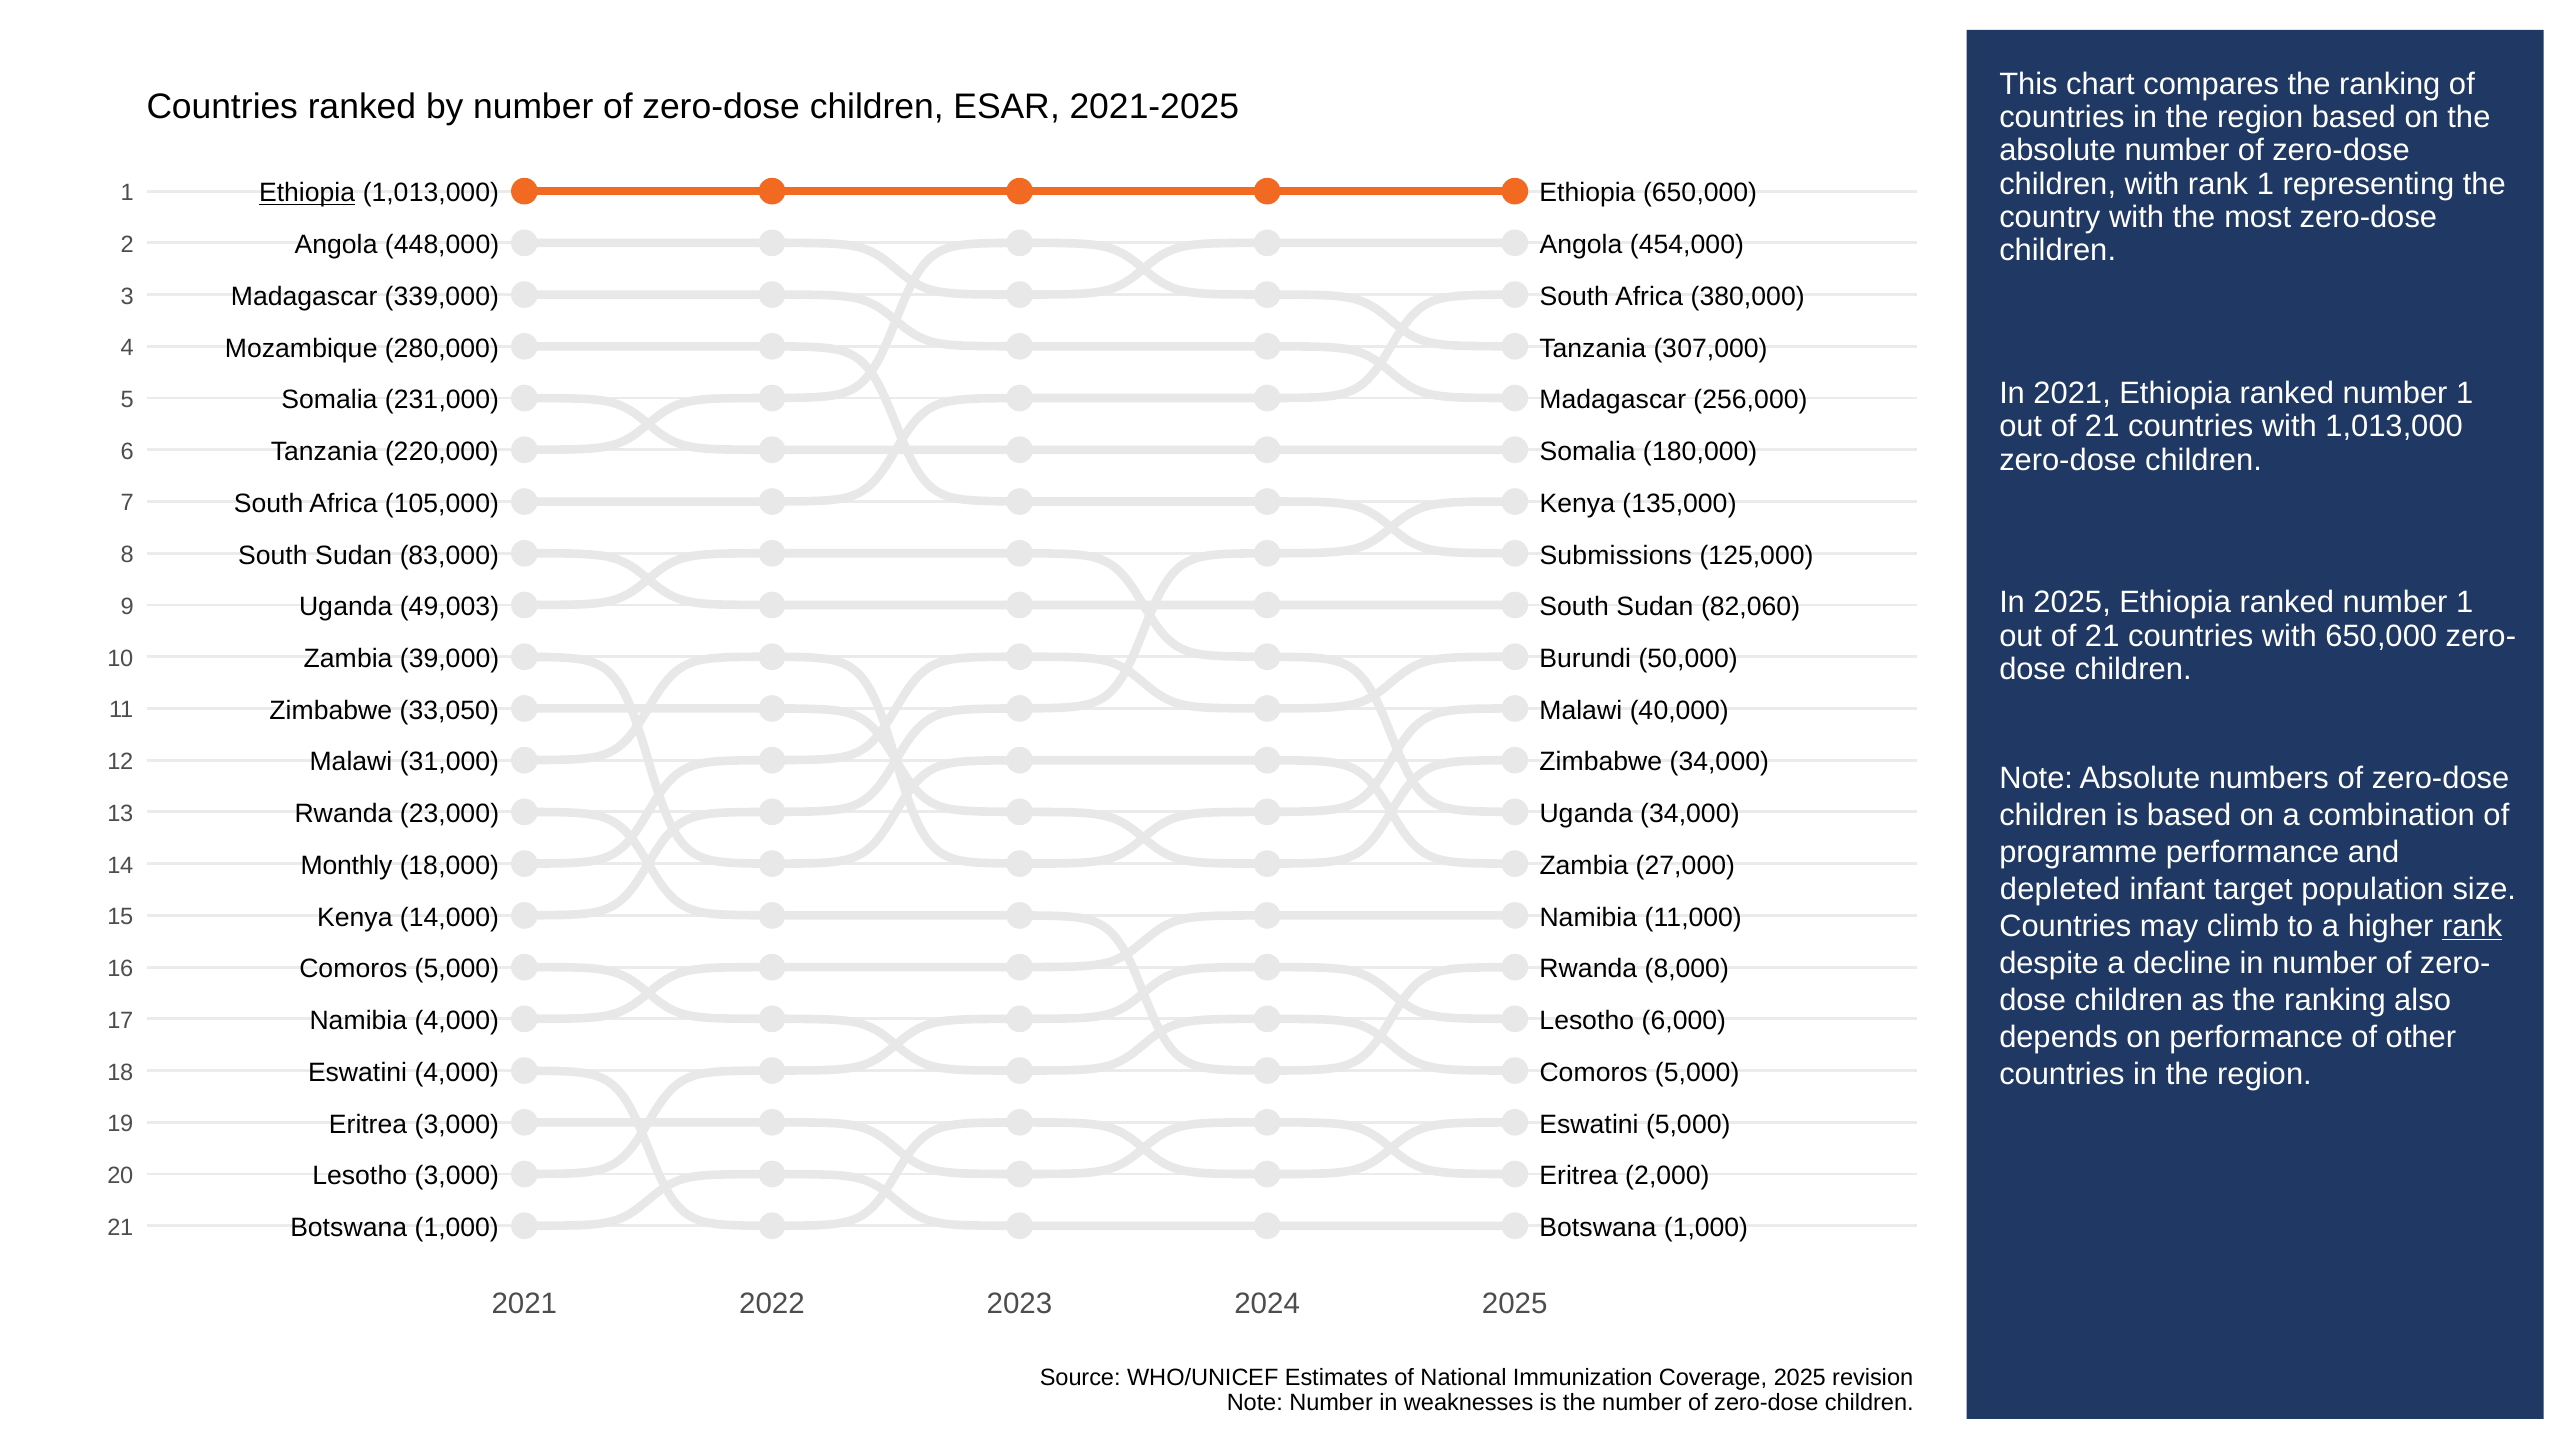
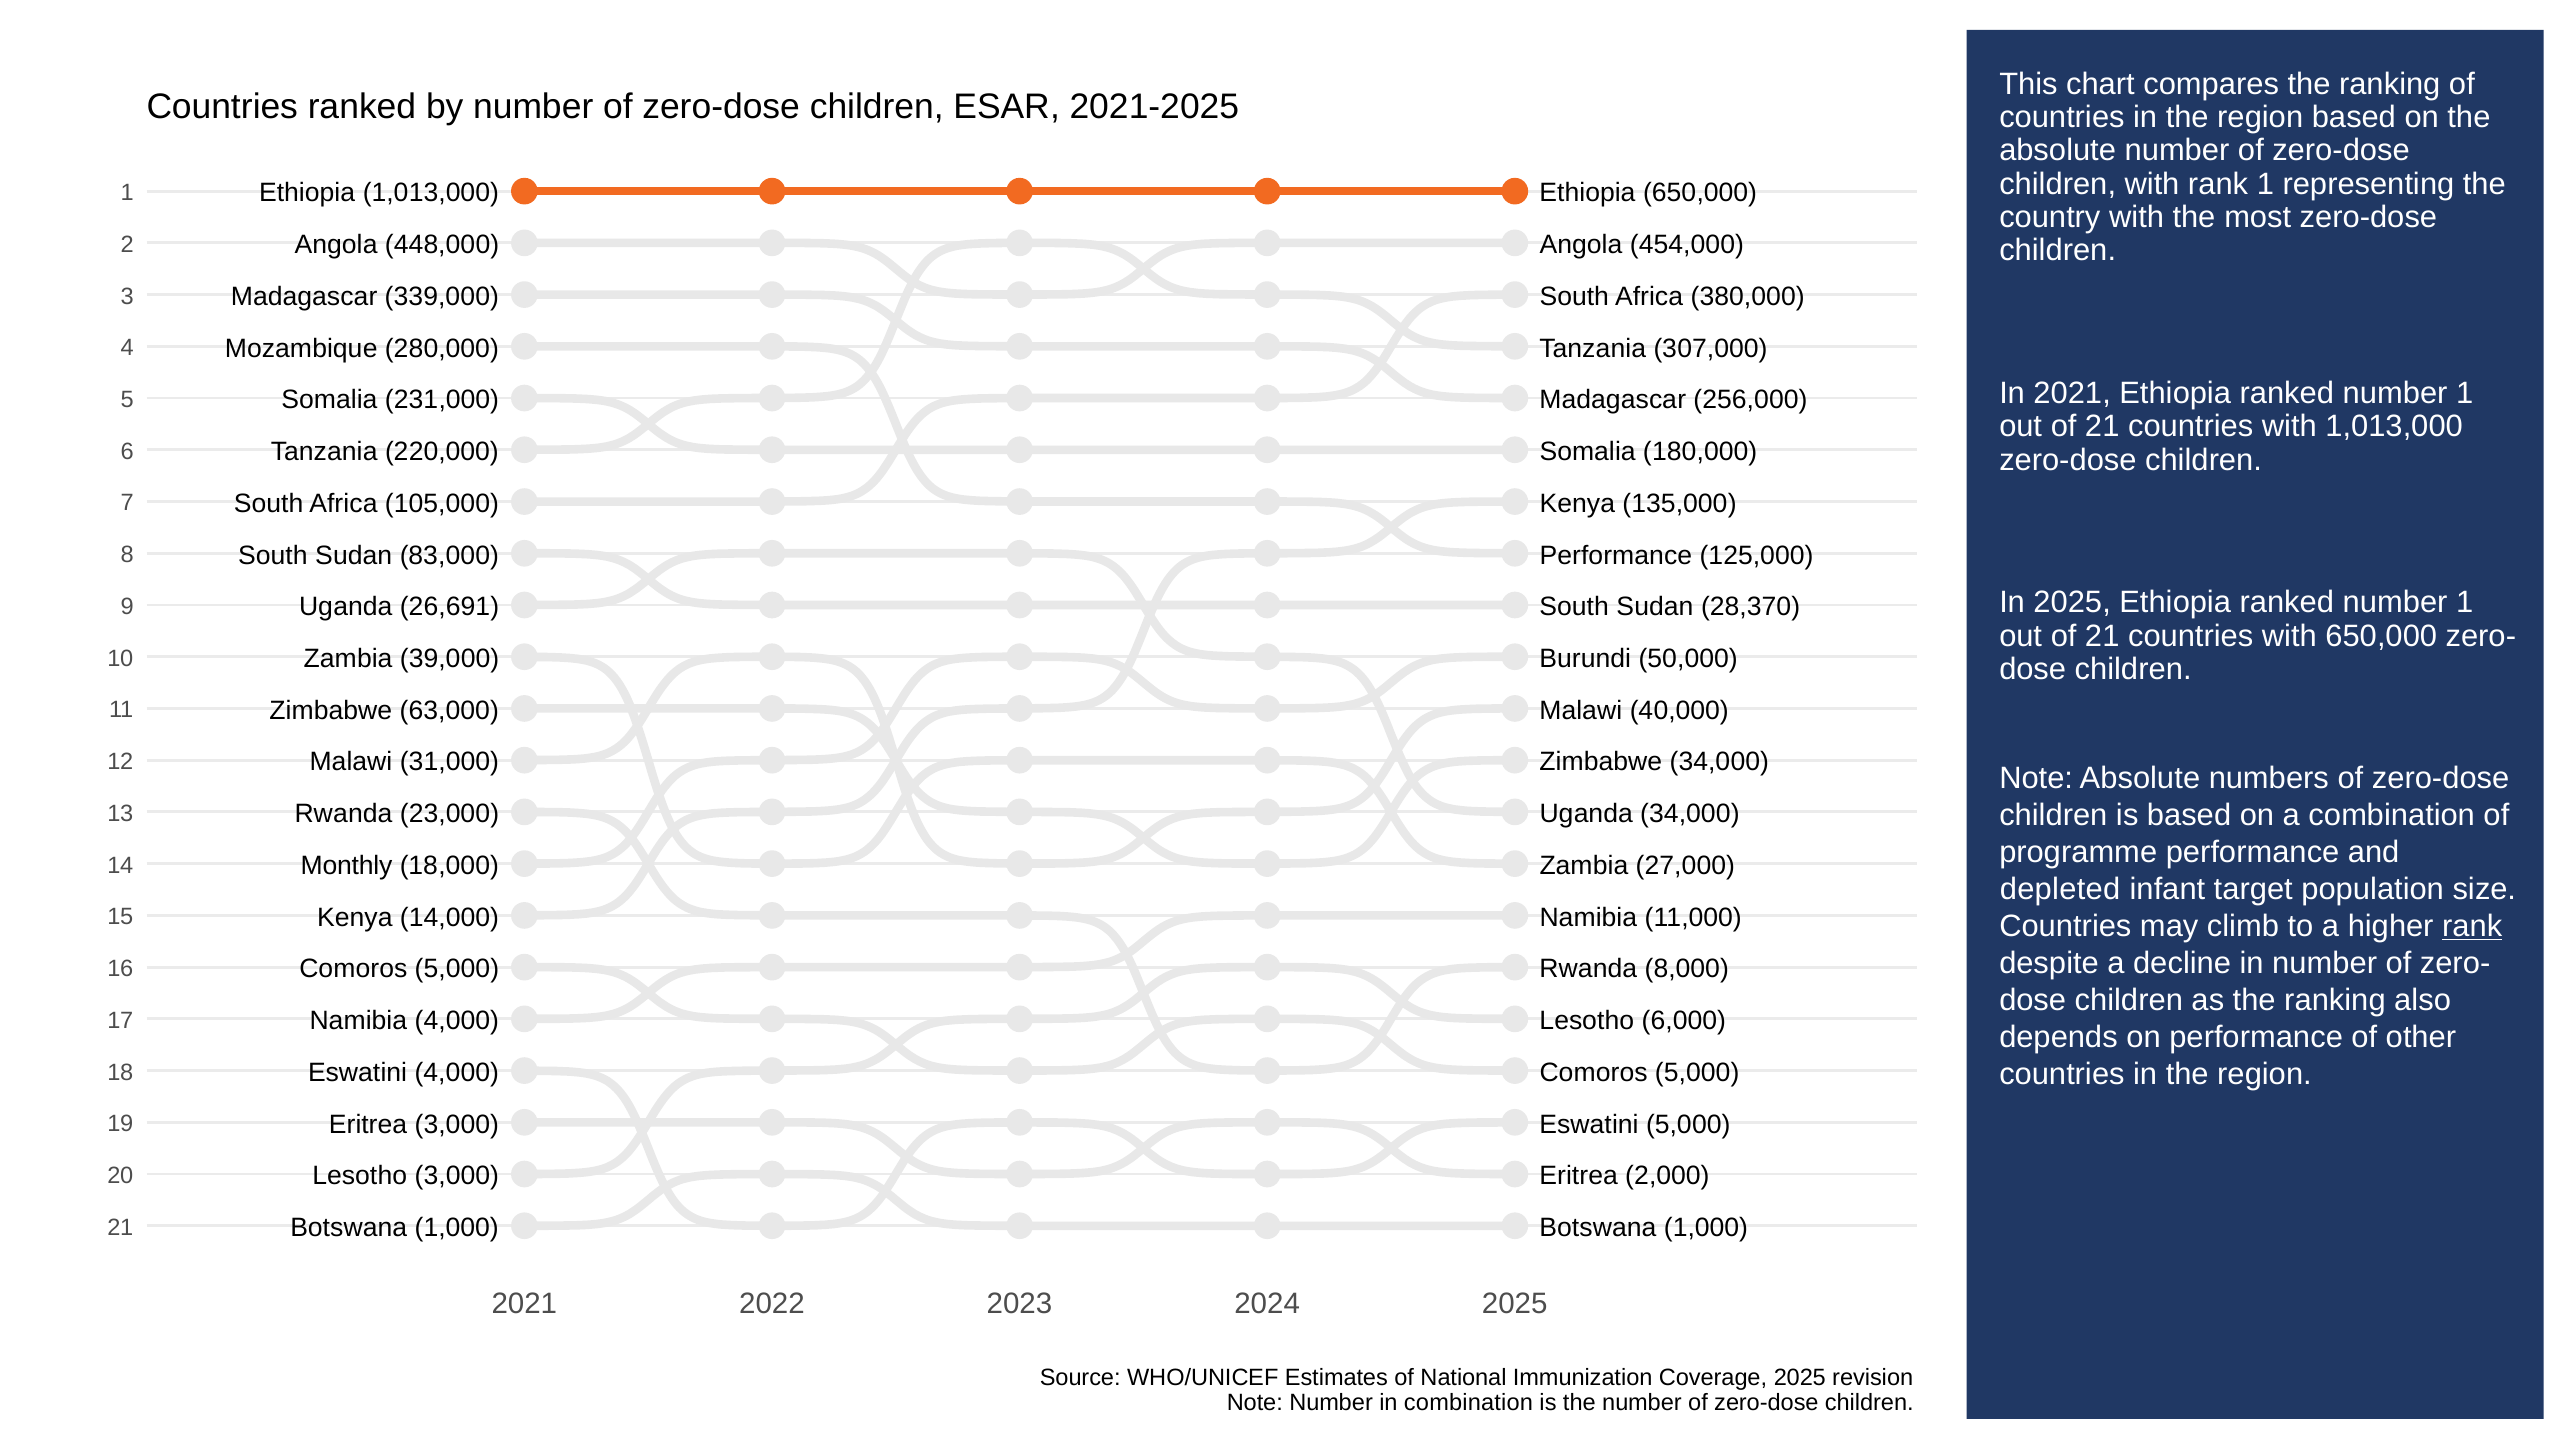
Ethiopia underline: present -> none (307, 193)
Submissions: Submissions -> Performance (1616, 555)
49,003: 49,003 -> 26,691 (449, 607)
82,060: 82,060 -> 28,370 (1751, 607)
33,050: 33,050 -> 63,000 (449, 710)
in weaknesses: weaknesses -> combination (1469, 1403)
